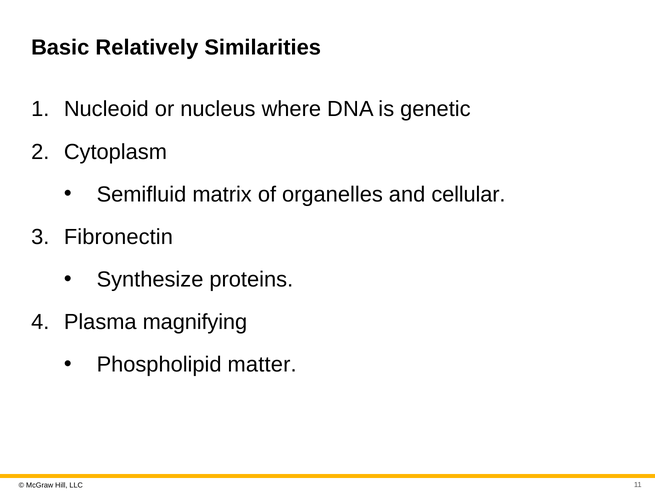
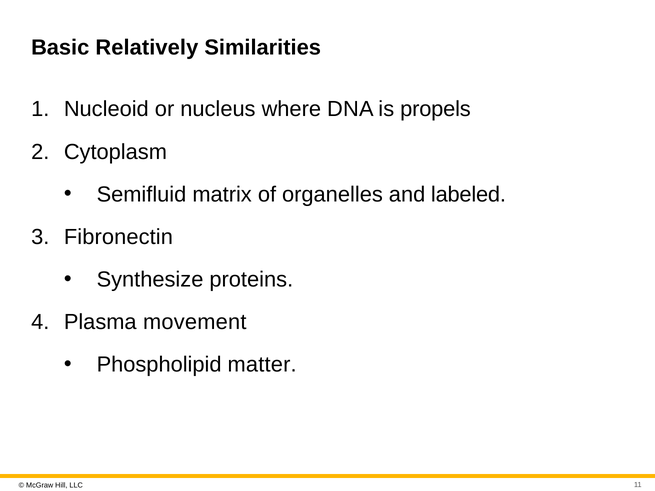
genetic: genetic -> propels (435, 109)
cellular: cellular -> labeled (468, 195)
magnifying: magnifying -> movement (195, 322)
